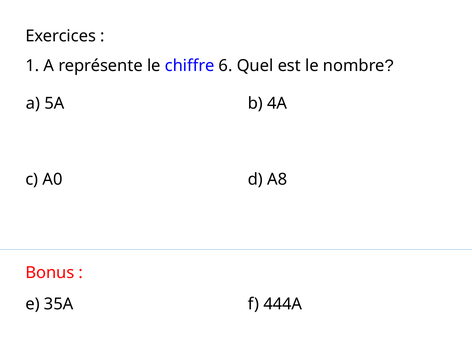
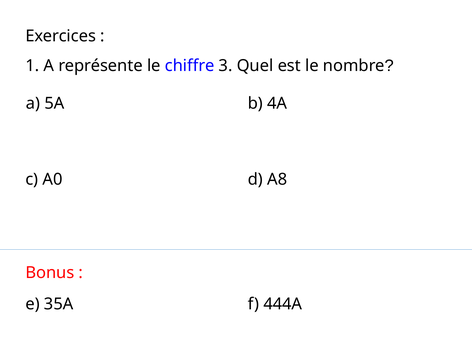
6: 6 -> 3 (226, 66)
